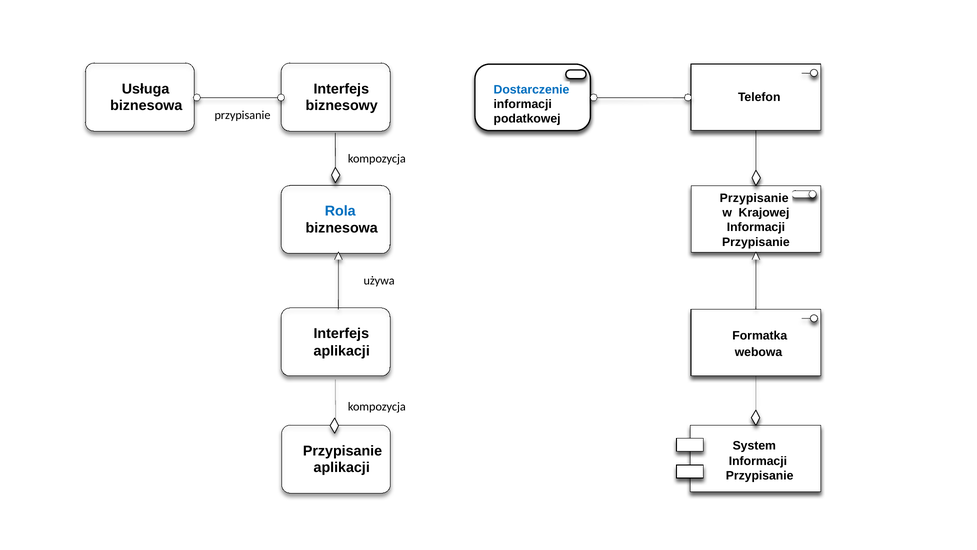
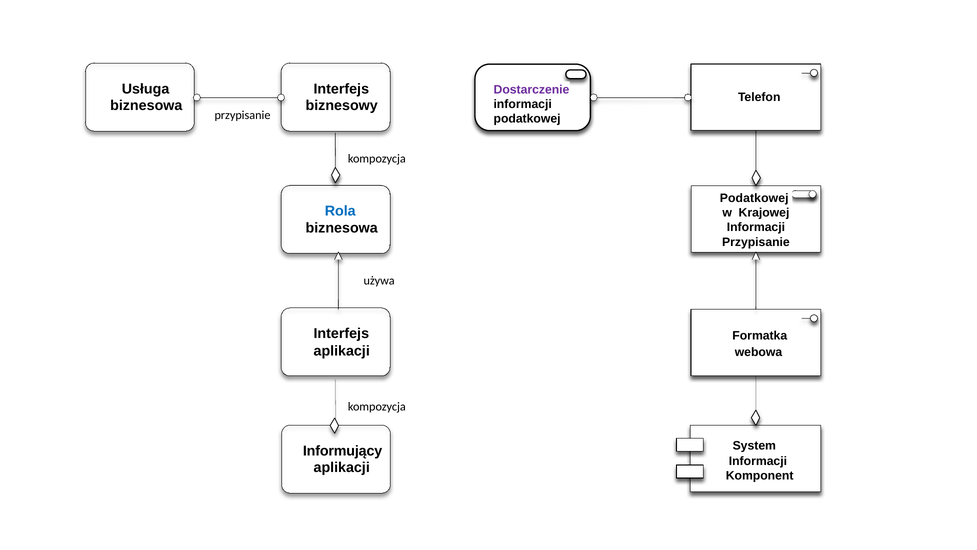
Dostarczenie colour: blue -> purple (531, 90)
Przypisanie: Przypisanie -> Podatkowej (754, 198)
Przypisanie: Przypisanie -> Informujący (343, 451)
Przypisanie: Przypisanie -> Komponent (760, 475)
